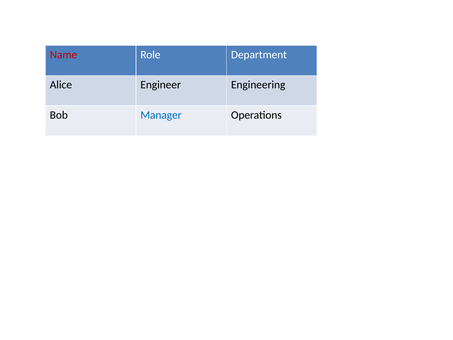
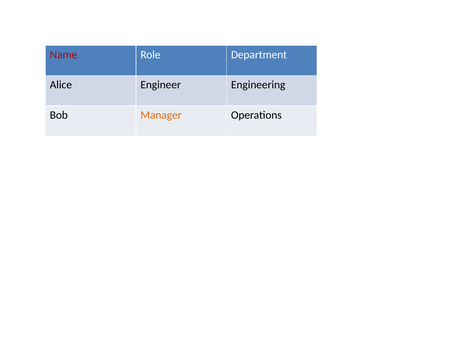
Manager colour: blue -> orange (161, 115)
